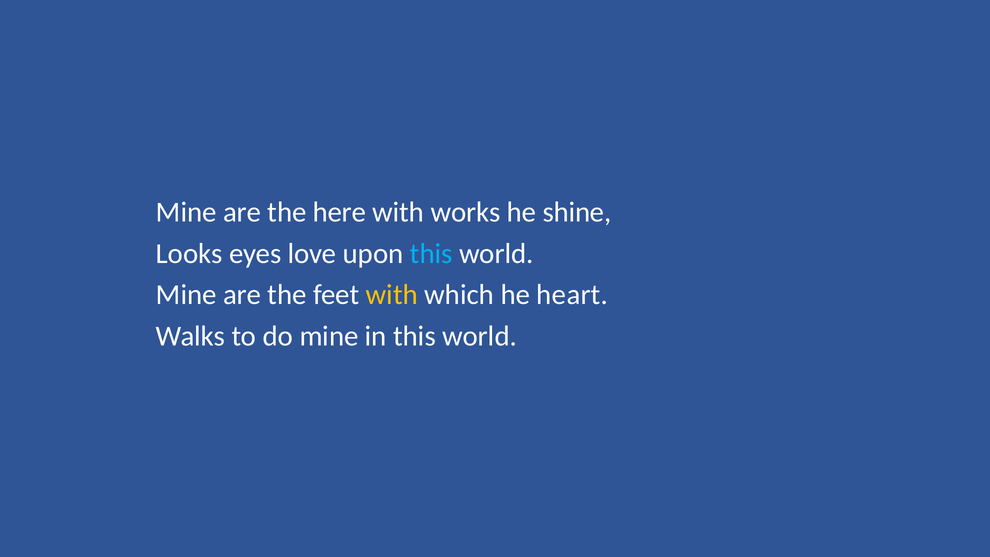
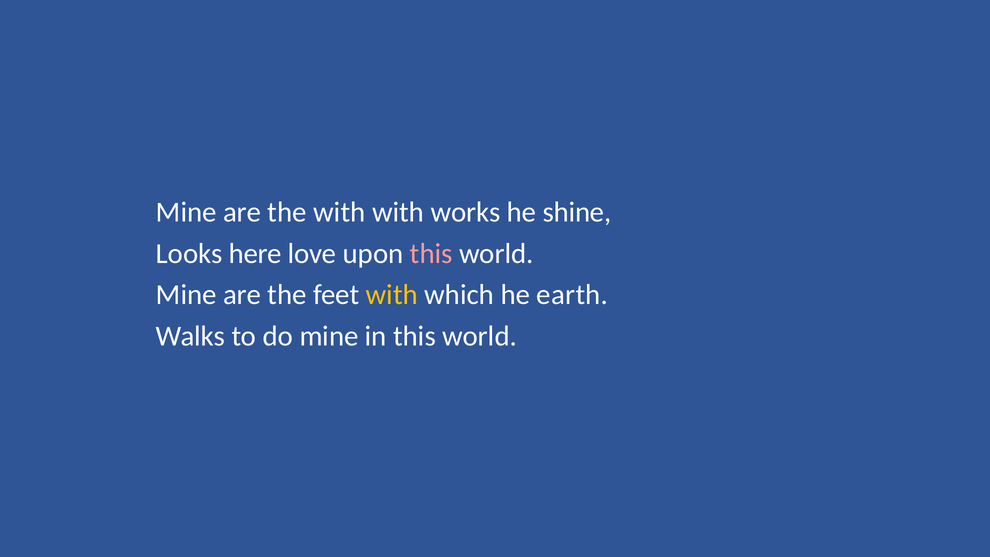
the here: here -> with (339, 212)
eyes: eyes -> here (255, 253)
this colour: light blue -> pink (431, 253)
heart: heart -> earth (572, 295)
